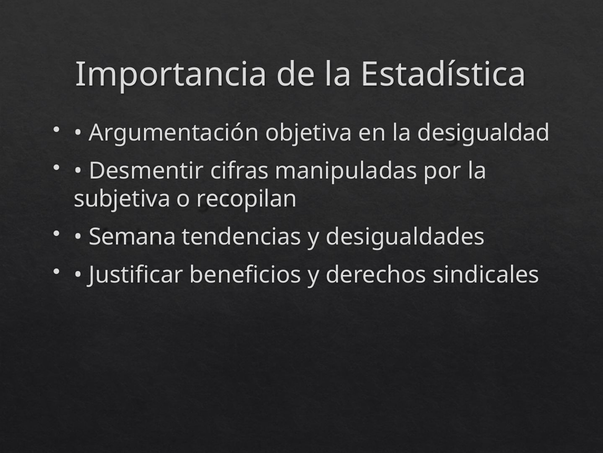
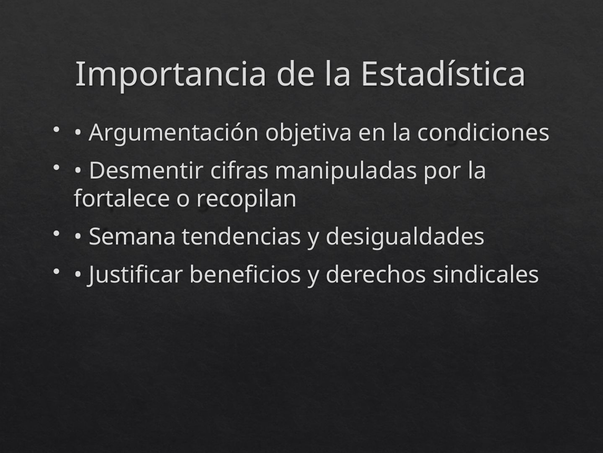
desigualdad: desigualdad -> condiciones (484, 133)
subjetiva: subjetiva -> fortalece (122, 199)
